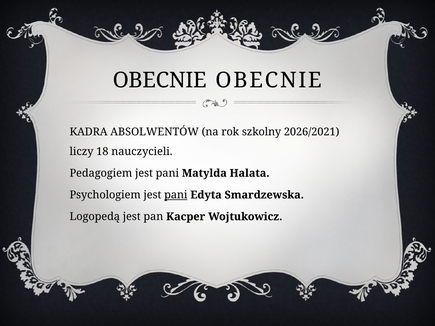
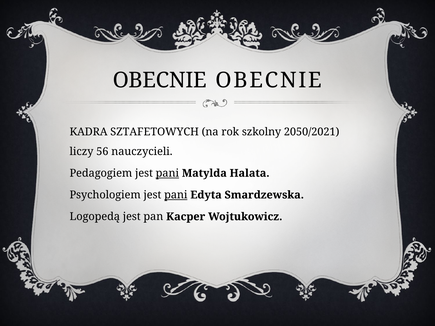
ABSOLWENTÓW: ABSOLWENTÓW -> SZTAFETOWYCH (155, 132)
2026/2021: 2026/2021 -> 2050/2021 (312, 132)
18: 18 -> 56 (102, 152)
pani underline: none -> present (167, 173)
